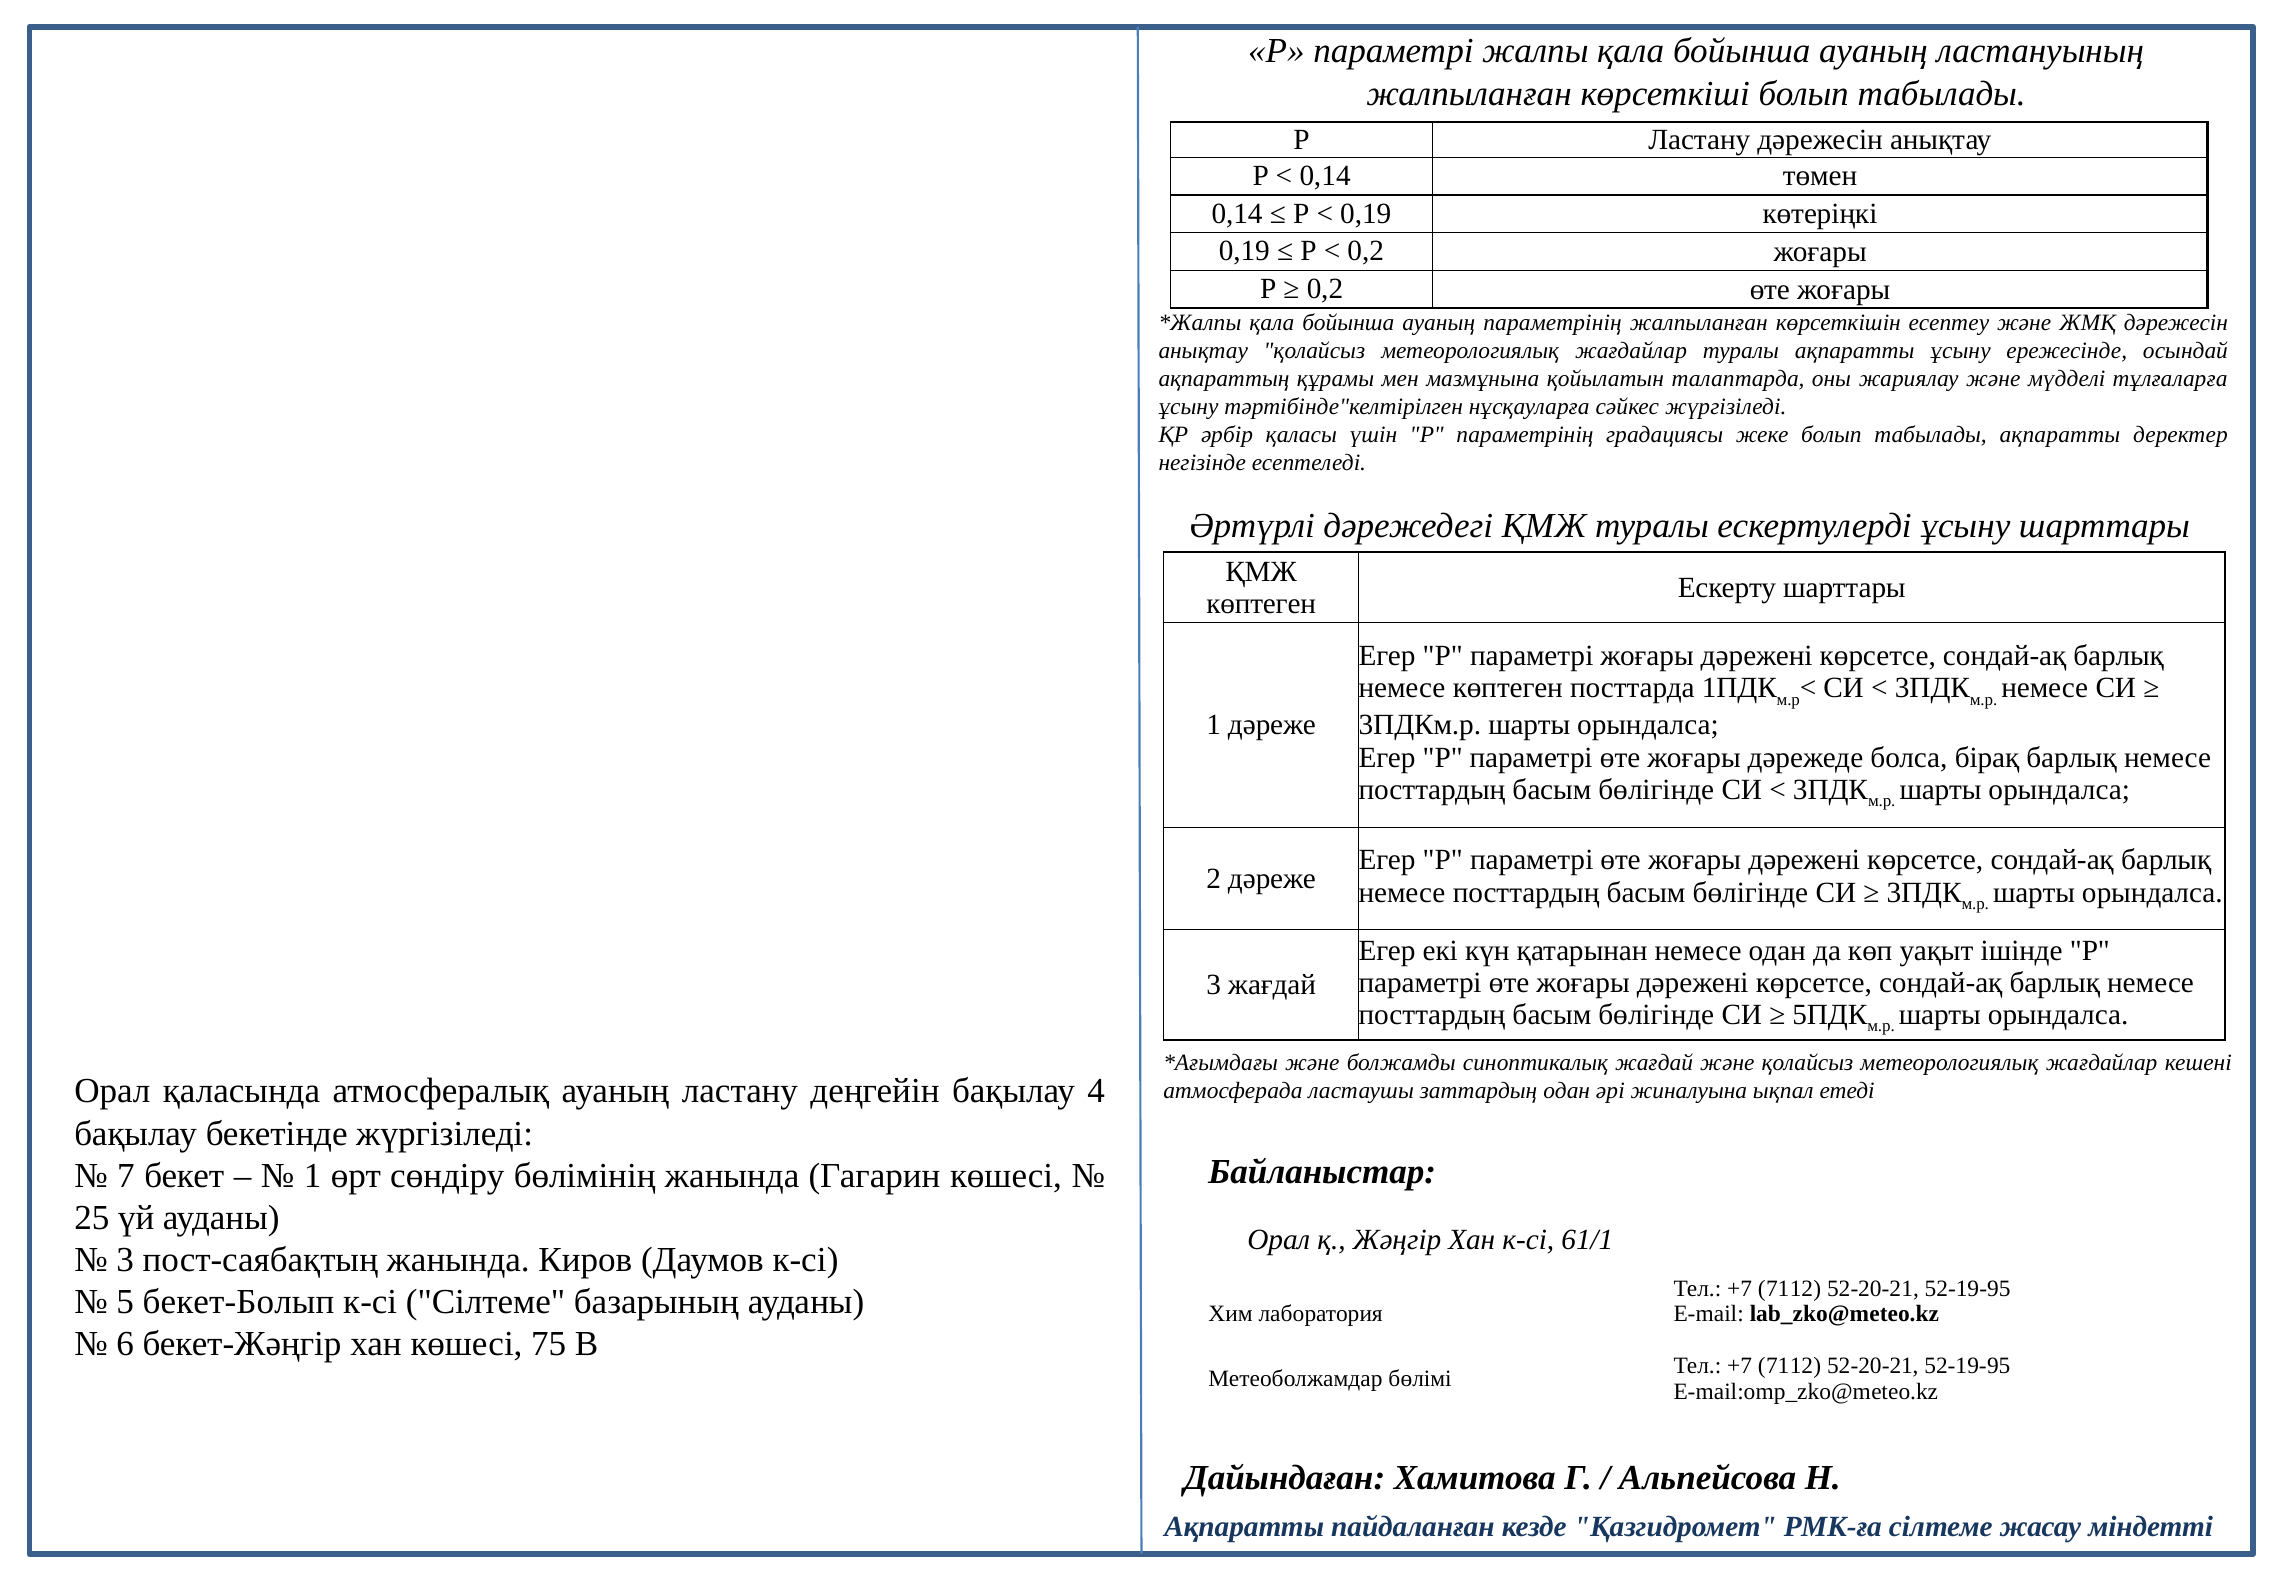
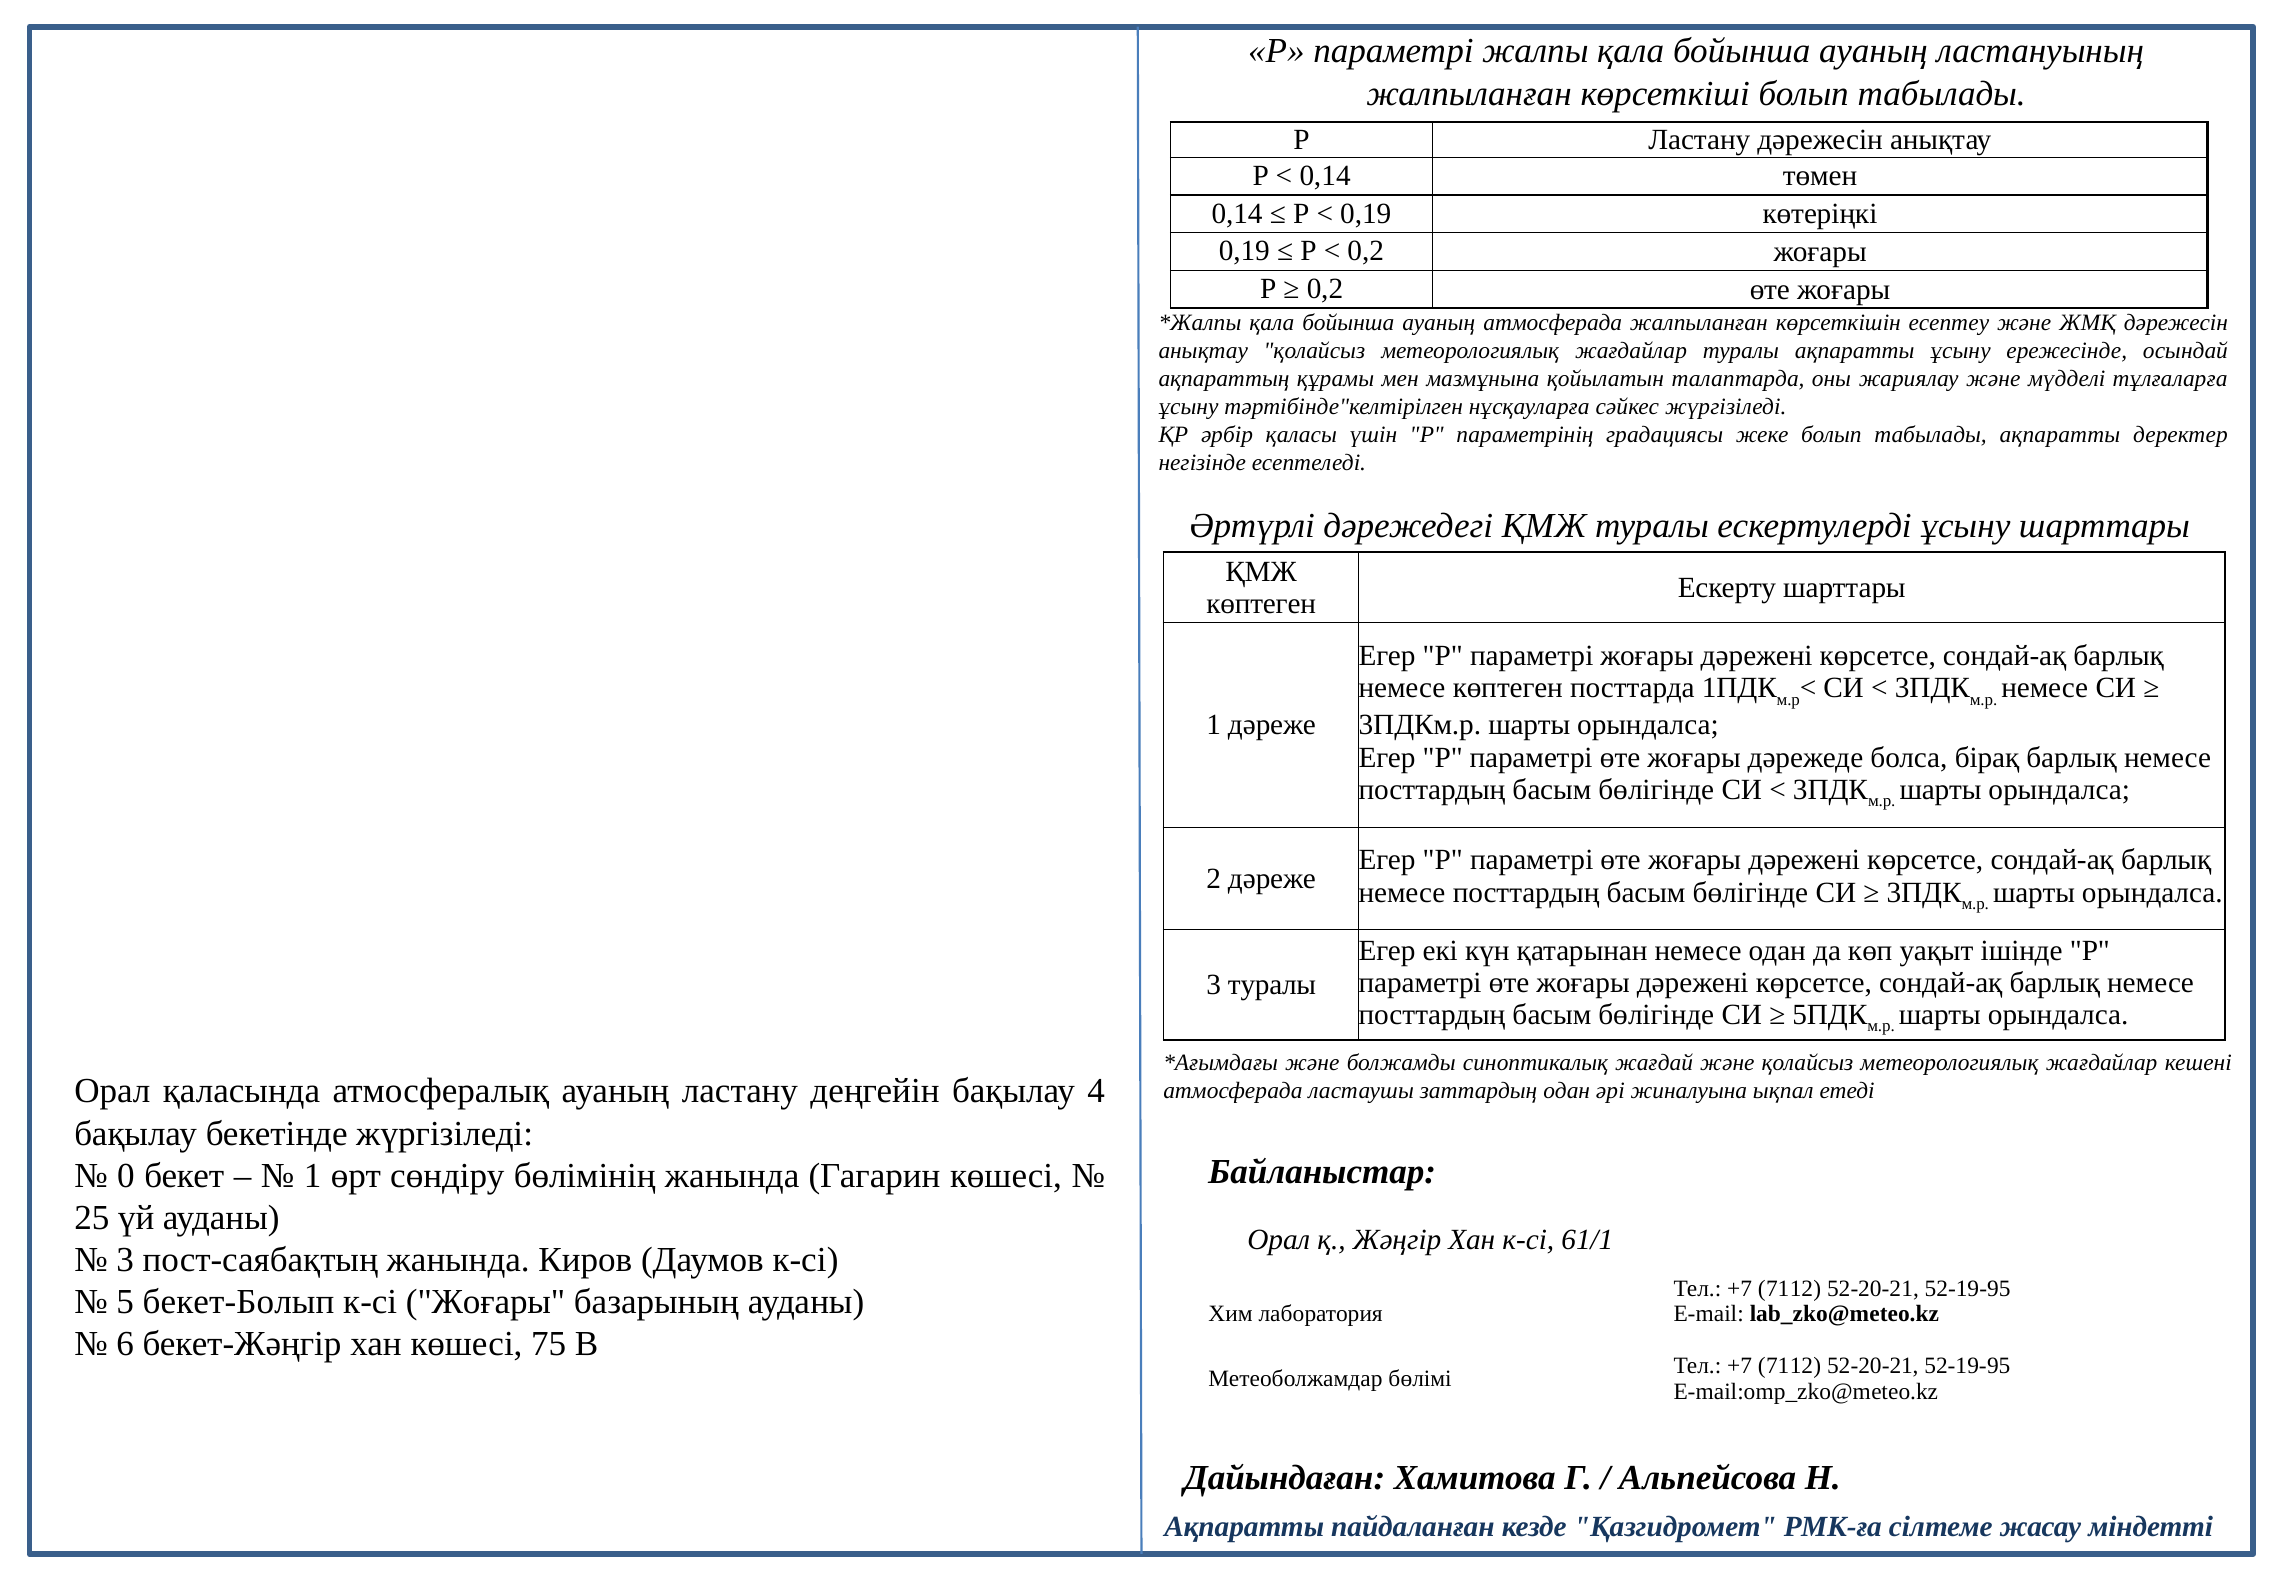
ауаның параметрінің: параметрінің -> атмосферада (1553, 322)
3 жағдай: жағдай -> туралы (1272, 985)
7: 7 -> 0 (126, 1175)
к-сі Сілтеме: Сілтеме -> Жоғары (486, 1302)
